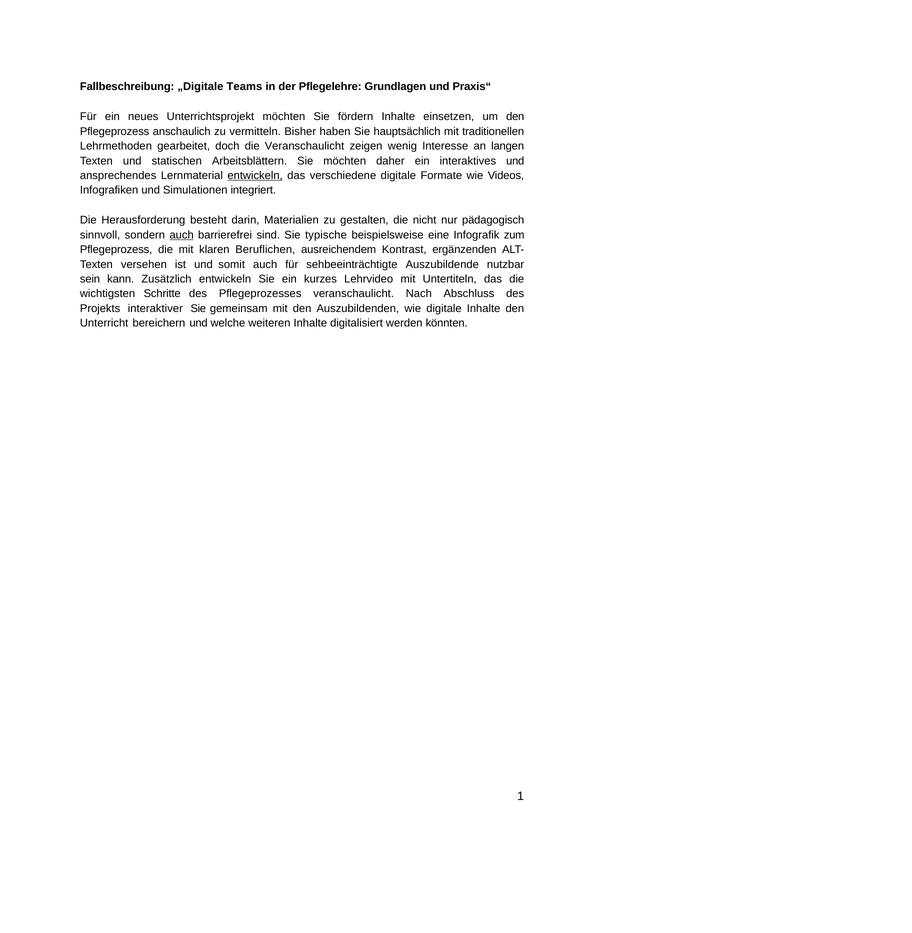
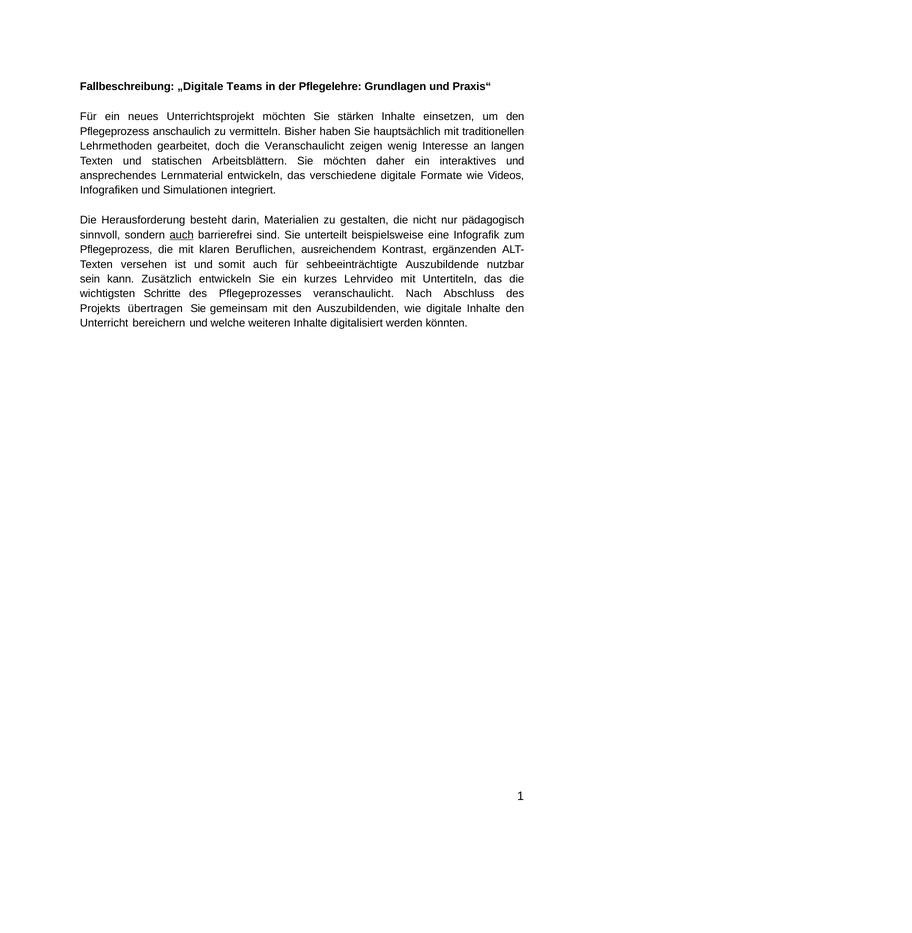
fördern: fördern -> stärken (356, 117)
entwickeln underline: present -> none (255, 176)
typische: typische -> unterteilt (326, 235)
interaktiver: interaktiver -> übertragen (155, 309)
